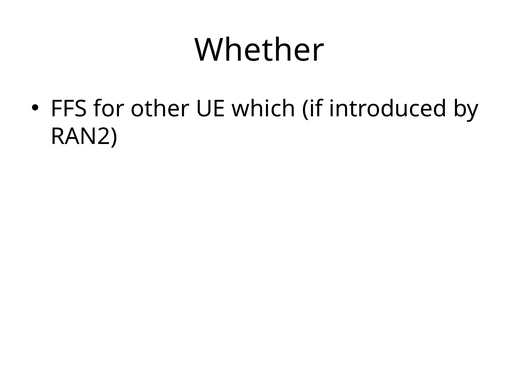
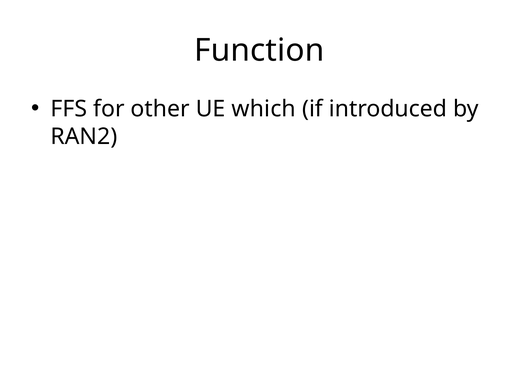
Whether: Whether -> Function (259, 50)
